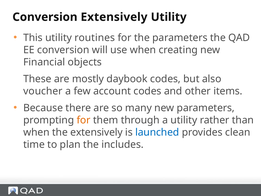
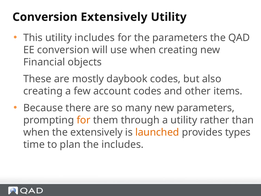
utility routines: routines -> includes (95, 38)
voucher: voucher -> creating (43, 91)
launched colour: blue -> orange (157, 132)
clean: clean -> types (238, 132)
